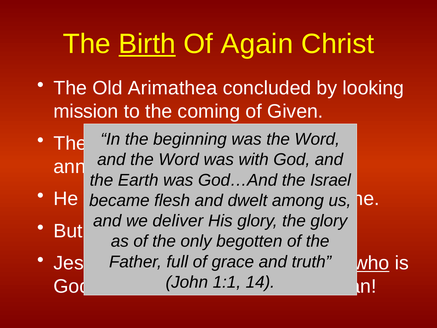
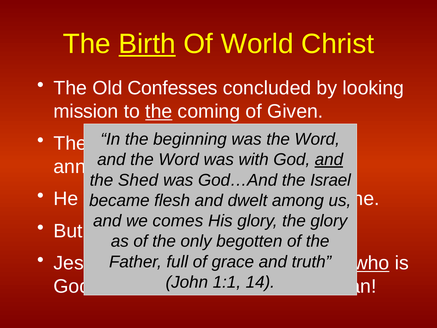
Again: Again -> World (257, 44)
Arimathea: Arimathea -> Confesses (173, 88)
the underline: none -> present (159, 111)
and underline: none -> present (329, 160)
the Earth: Earth -> Shed (138, 180)
we deliver: deliver -> comes (178, 221)
